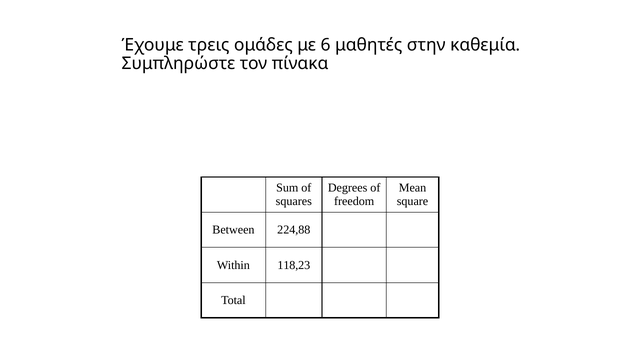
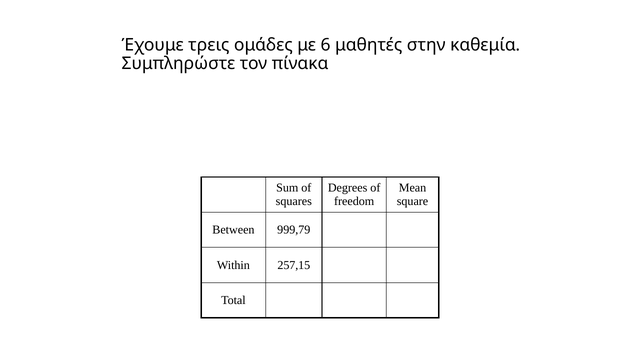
224,88: 224,88 -> 999,79 (294, 230)
118,23: 118,23 -> 257,15 (294, 265)
